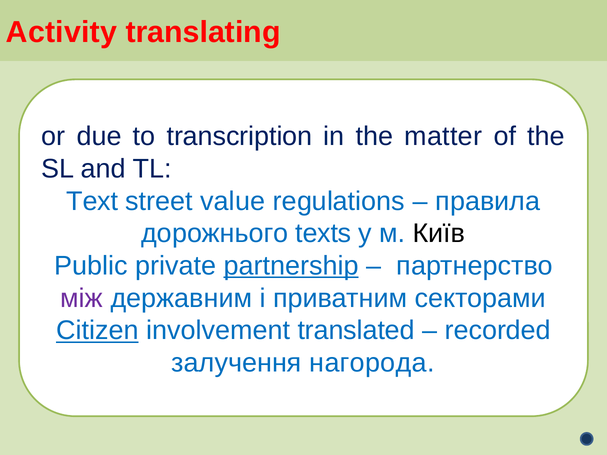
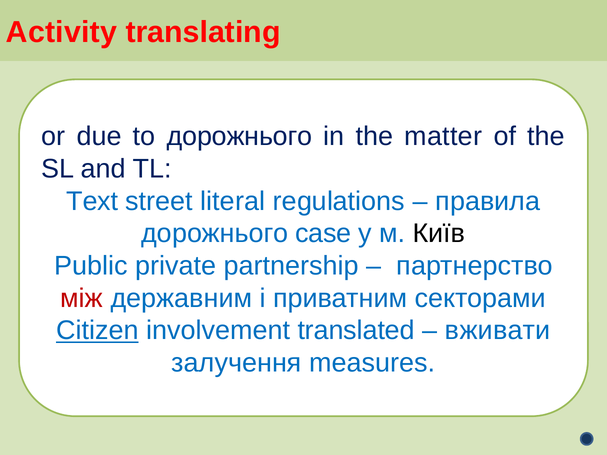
to transcription: transcription -> дорожнього (240, 136)
value: value -> literal (233, 201)
texts: texts -> case (323, 234)
partnership underline: present -> none (291, 266)
між colour: purple -> red (82, 298)
recorded: recorded -> вживати (498, 331)
нагорода: нагорода -> measures (372, 363)
